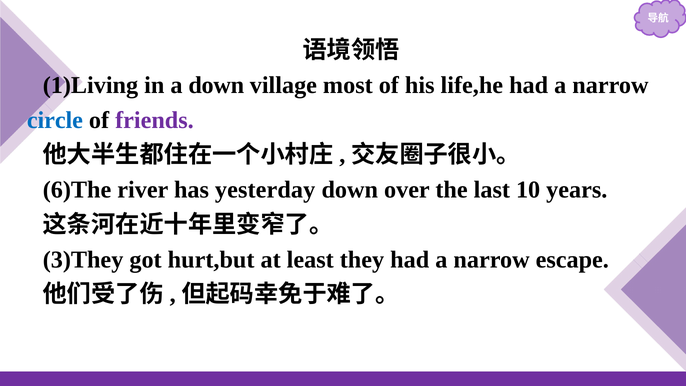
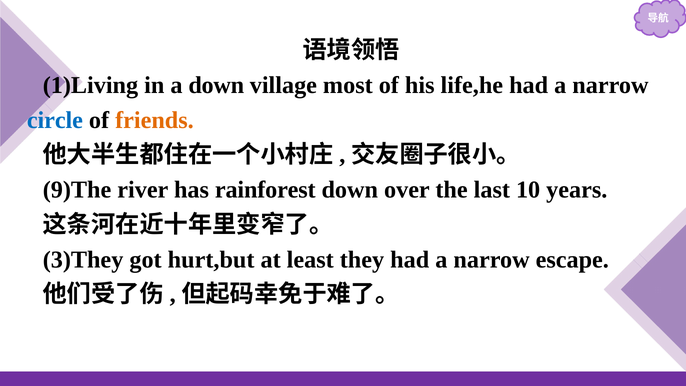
friends colour: purple -> orange (154, 120)
6)The: 6)The -> 9)The (77, 190)
yesterday: yesterday -> rainforest (265, 190)
